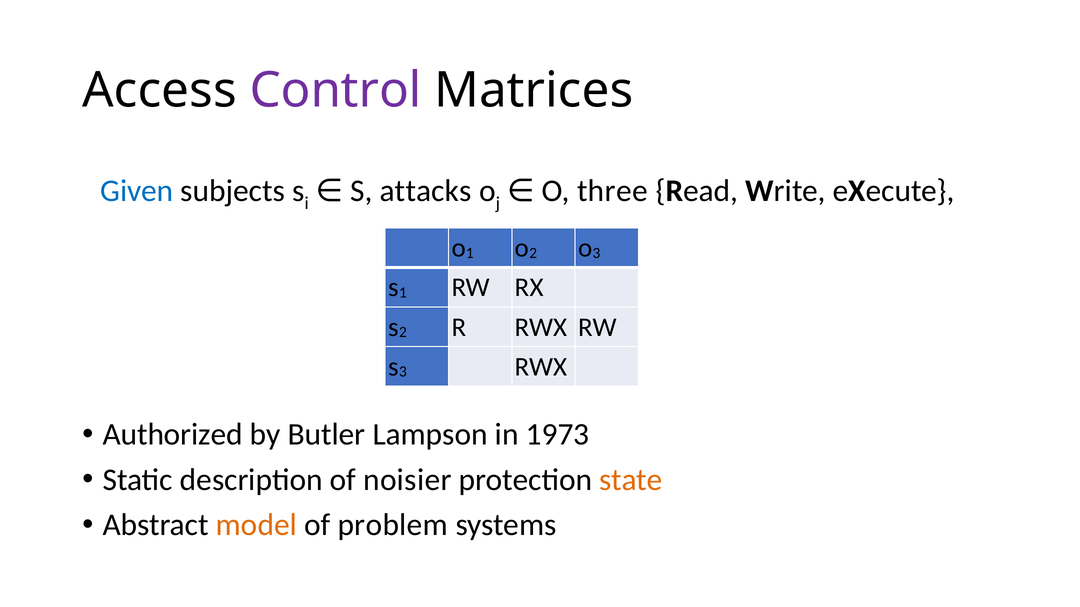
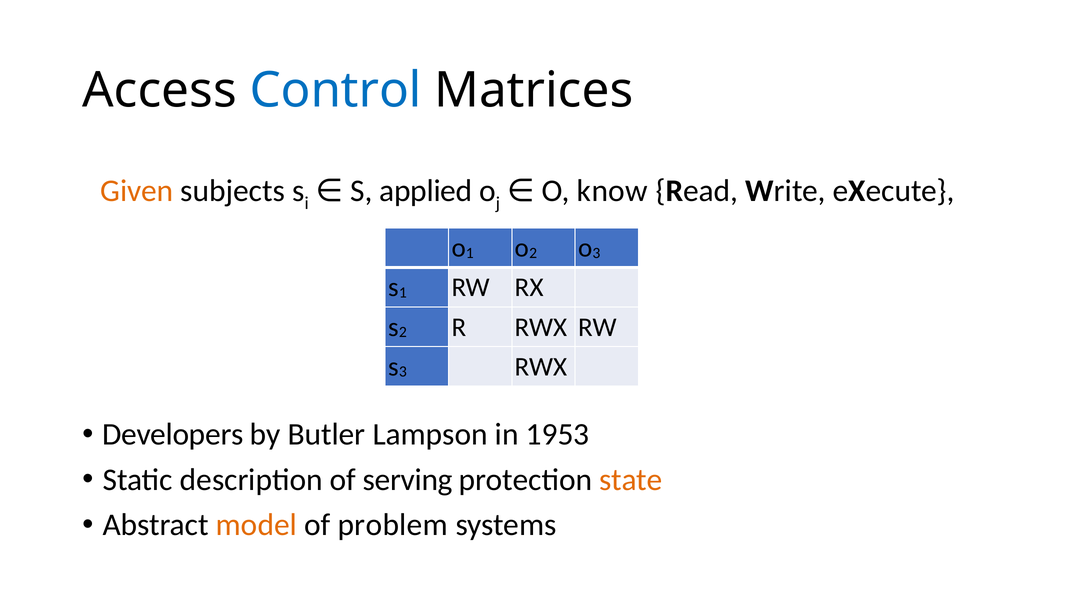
Control colour: purple -> blue (336, 91)
three: three -> know (612, 191)
Given colour: blue -> orange (137, 191)
attacks: attacks -> applied (426, 191)
Authorized: Authorized -> Developers (173, 435)
1973: 1973 -> 1953 (558, 435)
noisier: noisier -> serving (408, 480)
